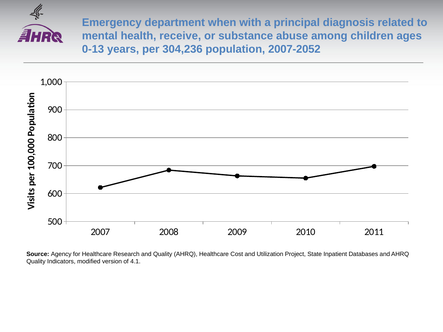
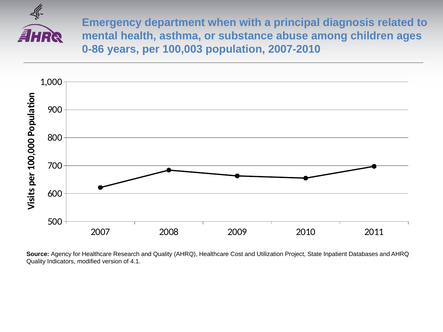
receive: receive -> asthma (180, 36)
0-13: 0-13 -> 0-86 (93, 49)
304,236: 304,236 -> 100,003 (182, 49)
2007-2052: 2007-2052 -> 2007-2010 (294, 49)
